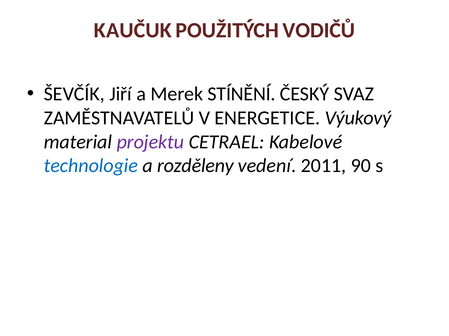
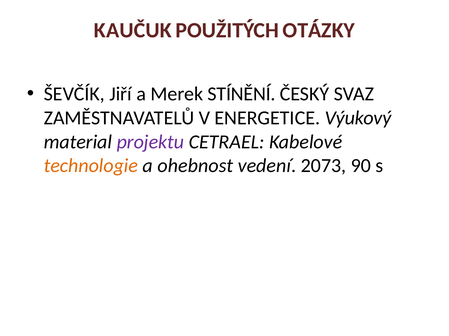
VODIČŮ: VODIČŮ -> OTÁZKY (319, 30)
technologie colour: blue -> orange (91, 166)
rozděleny: rozděleny -> ohebnost (195, 166)
2011: 2011 -> 2073 (324, 166)
